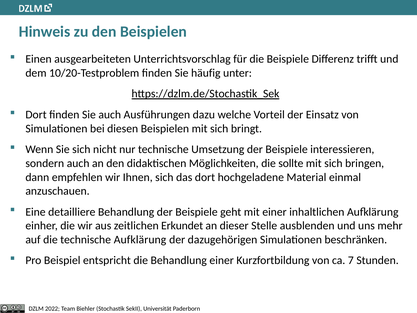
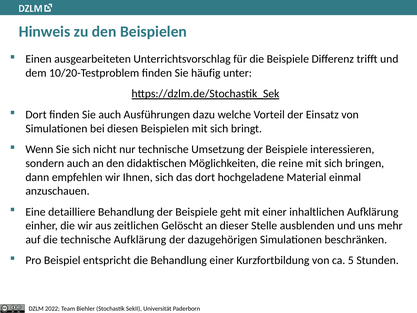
sollte: sollte -> reine (291, 163)
Erkundet: Erkundet -> Gelöscht (182, 226)
7: 7 -> 5 (351, 260)
